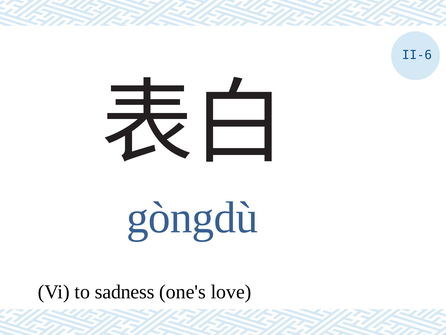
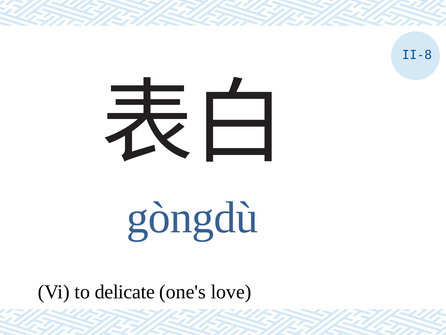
II-6: II-6 -> II-8 (417, 55)
sadness: sadness -> delicate (125, 292)
